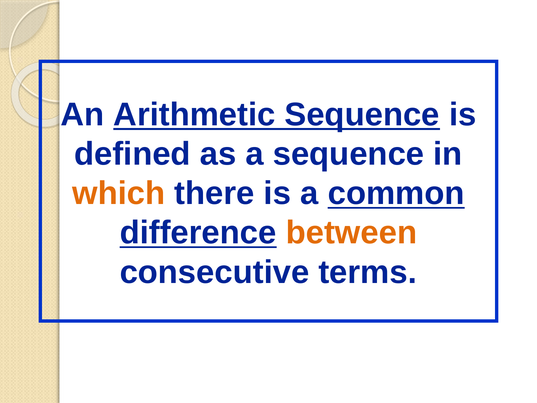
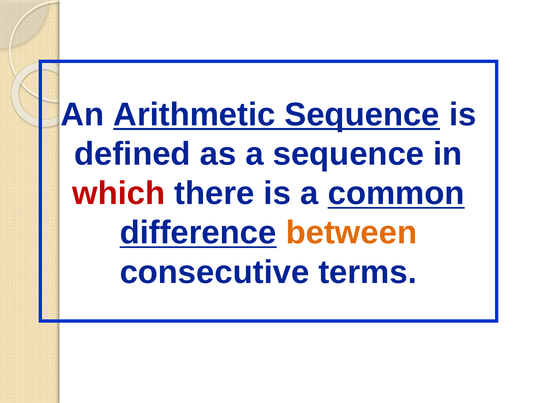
which colour: orange -> red (119, 193)
